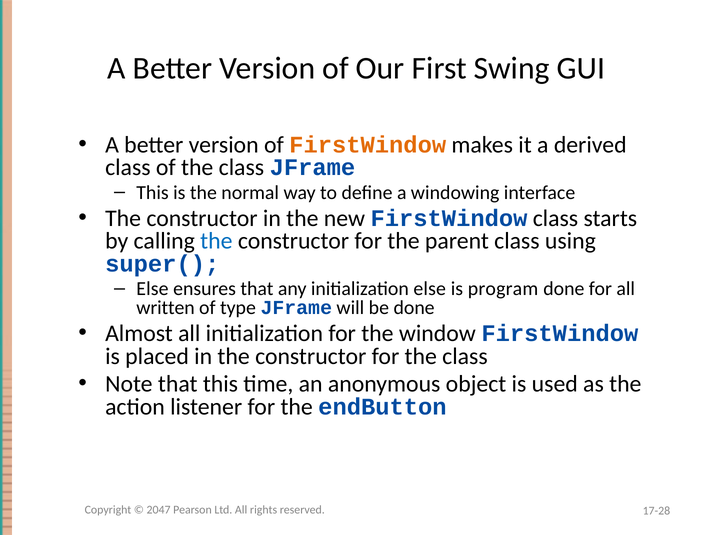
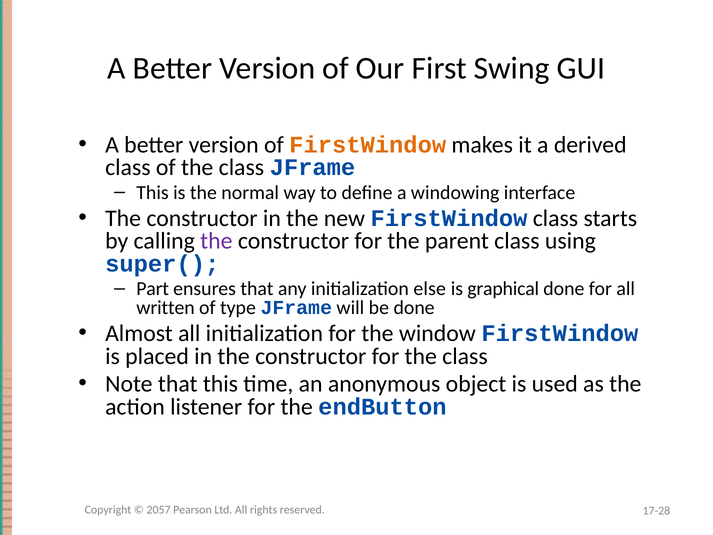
the colour: blue -> purple (216, 241)
Else: Else -> Part (153, 289)
program: program -> graphical (503, 289)
2047: 2047 -> 2057 (159, 509)
